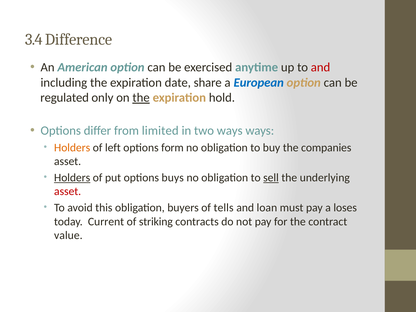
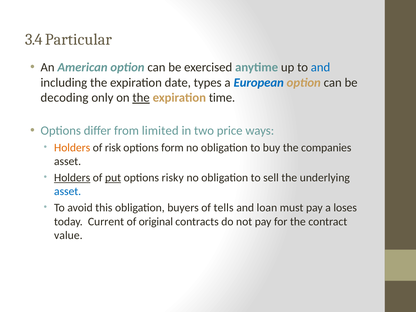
Difference: Difference -> Particular (78, 40)
and colour: red -> blue (321, 67)
share: share -> types (208, 82)
regulated: regulated -> decoding (65, 98)
hold: hold -> time (222, 98)
two ways: ways -> price (230, 131)
left: left -> risk (113, 148)
put underline: none -> present (113, 178)
buys: buys -> risky (173, 178)
sell underline: present -> none (271, 178)
asset colour: red -> blue (68, 191)
striking: striking -> original (156, 222)
